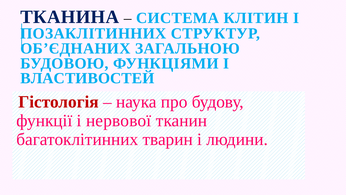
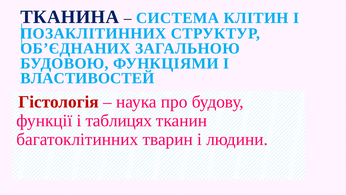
нервової: нервової -> таблицях (119, 120)
